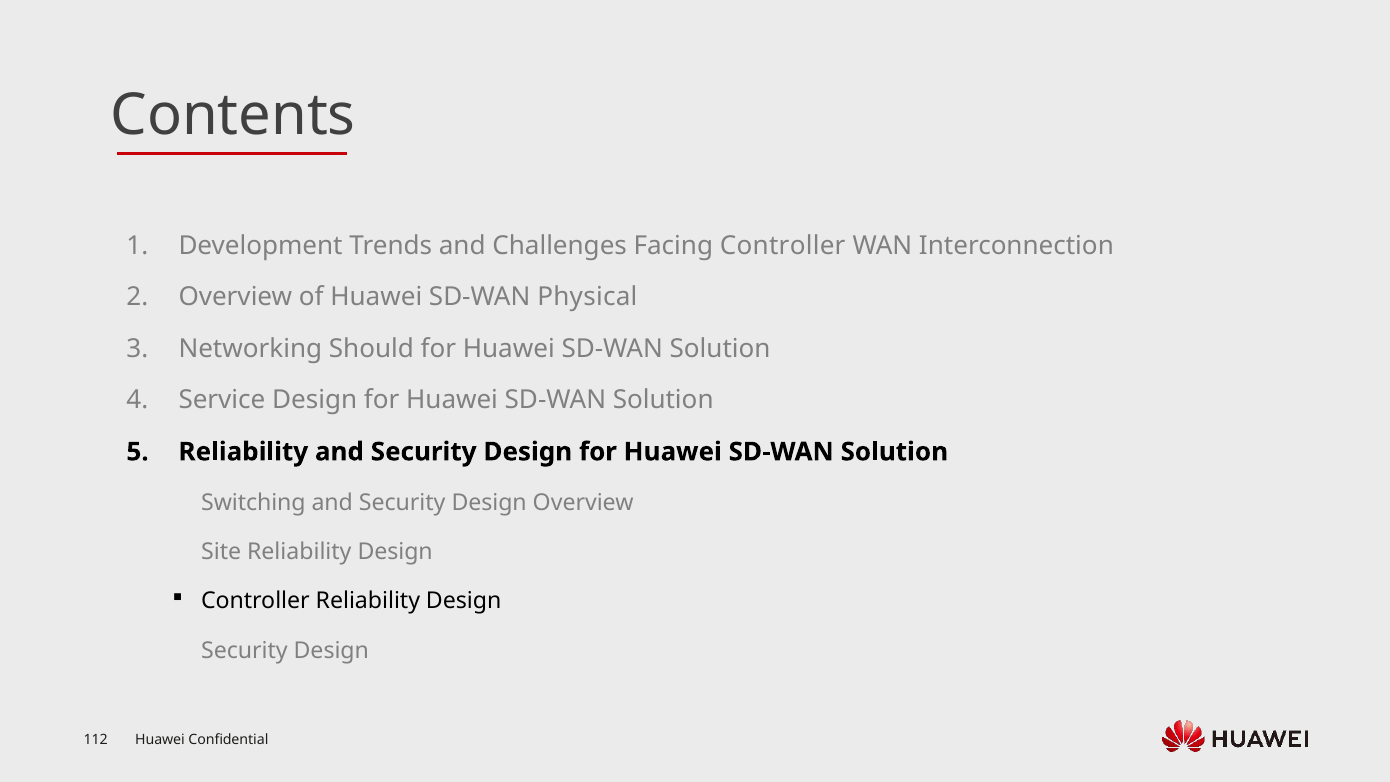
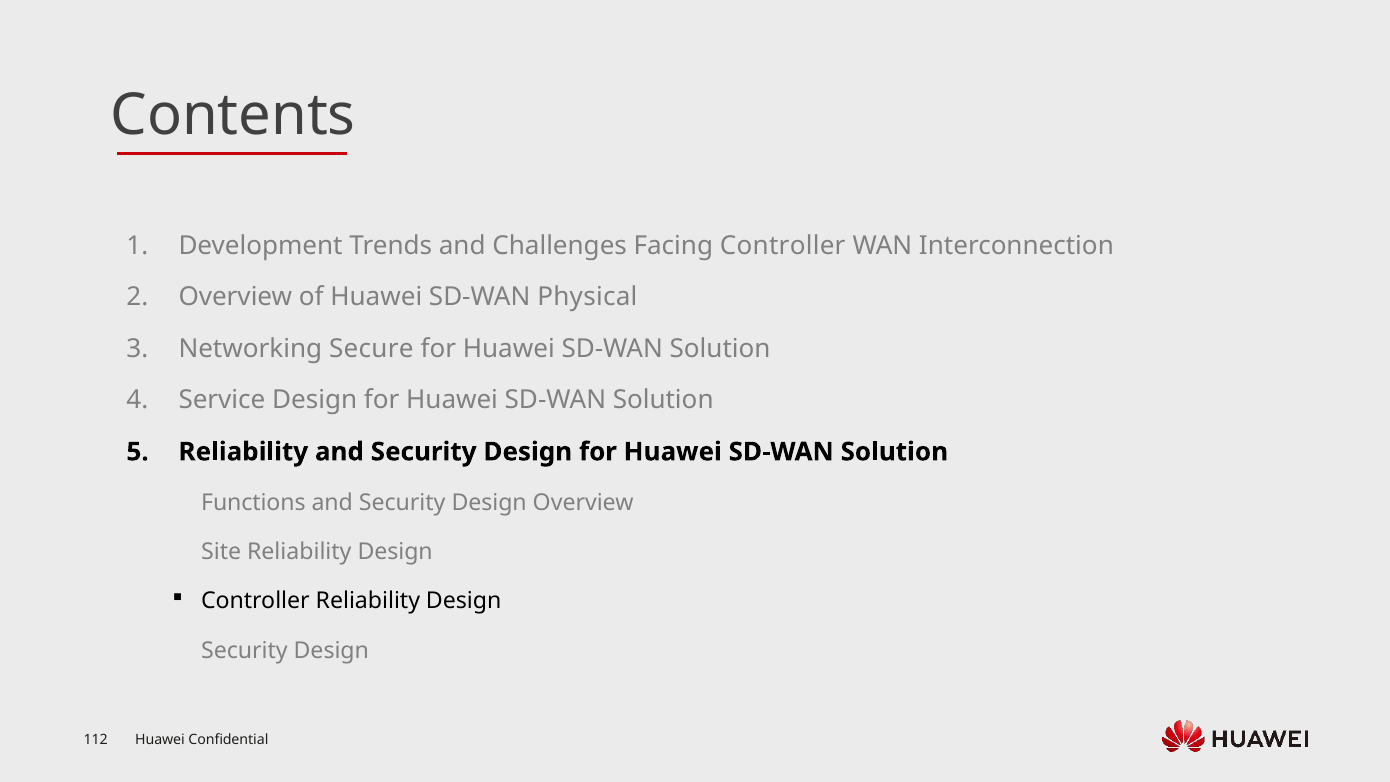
Should: Should -> Secure (371, 349)
Switching: Switching -> Functions (253, 503)
